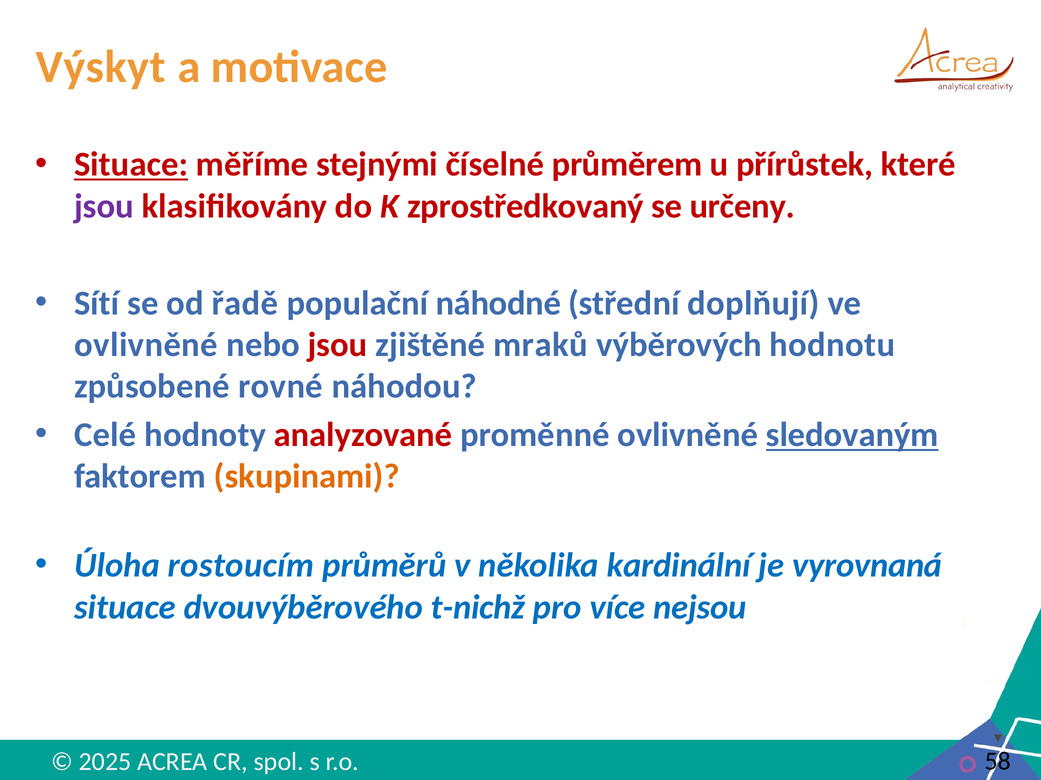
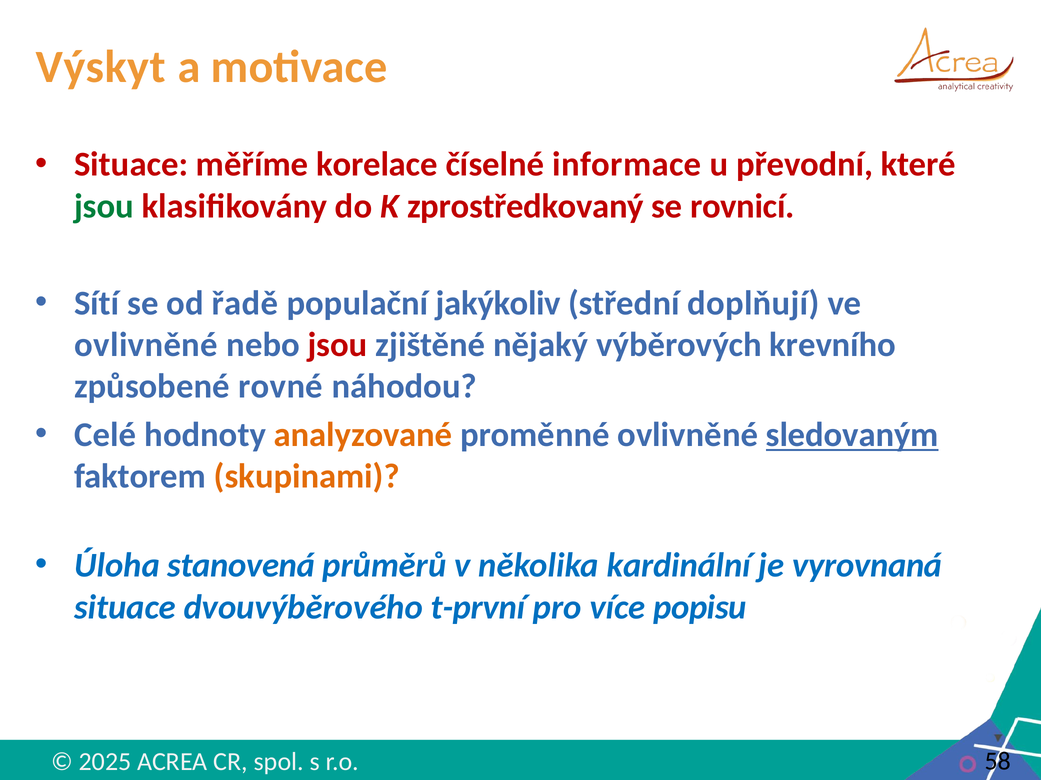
Situace underline: present -> none (131, 165)
stejnými: stejnými -> korelace (377, 165)
průměrem: průměrem -> informace (627, 165)
přírůstek: přírůstek -> převodní (805, 165)
jsou colour: purple -> green (104, 206)
určeny: určeny -> rovnicí (742, 206)
náhodné: náhodné -> jakýkoliv (498, 303)
mraků: mraků -> nějaký (541, 345)
hodnotu: hodnotu -> krevního (833, 345)
analyzované colour: red -> orange (363, 435)
rostoucím: rostoucím -> stanovená (241, 566)
t-nichž: t-nichž -> t-první (478, 608)
nejsou: nejsou -> popisu (700, 608)
